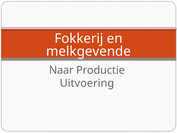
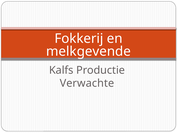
Naar: Naar -> Kalfs (61, 70)
Uitvoering: Uitvoering -> Verwachte (87, 83)
